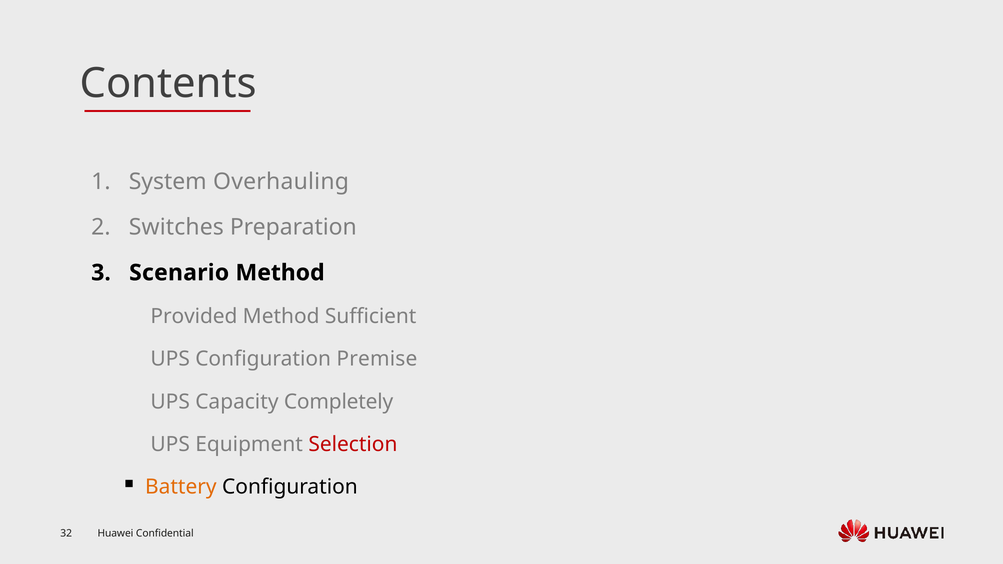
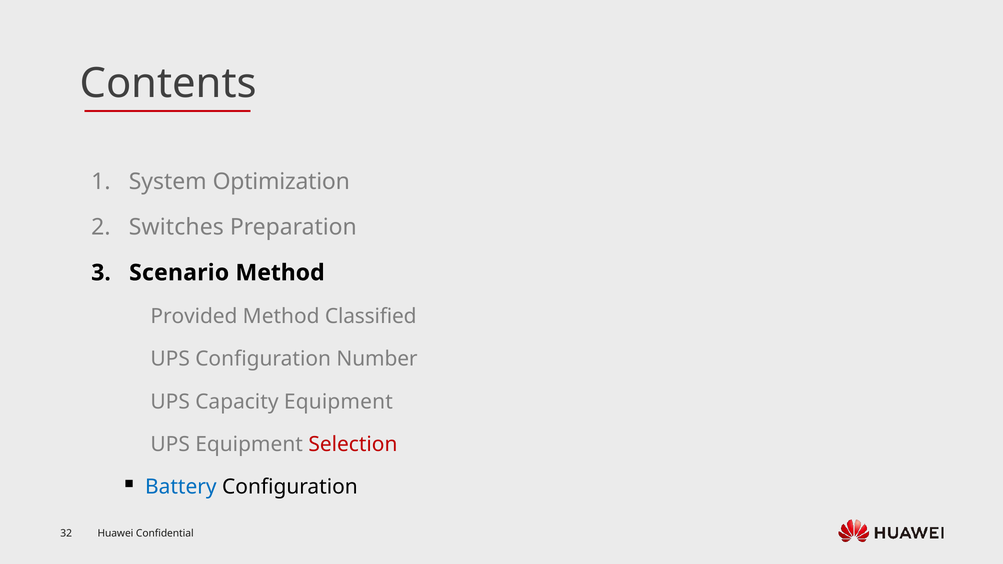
Overhauling: Overhauling -> Optimization (281, 182)
Sufficient: Sufficient -> Classified (371, 317)
Premise: Premise -> Number (377, 359)
Capacity Completely: Completely -> Equipment (338, 402)
Battery colour: orange -> blue (181, 487)
